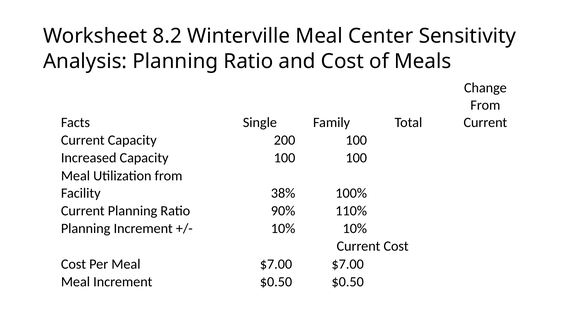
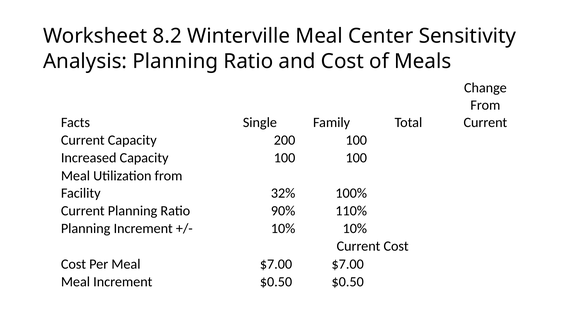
38%: 38% -> 32% (283, 193)
